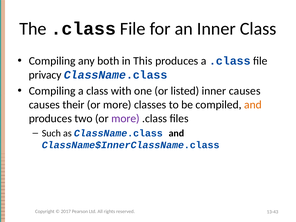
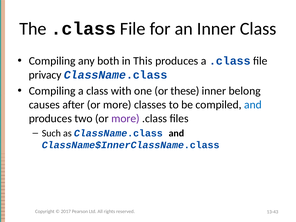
listed: listed -> these (185, 91)
inner causes: causes -> belong (245, 91)
their: their -> after (73, 105)
and colour: orange -> blue (253, 105)
